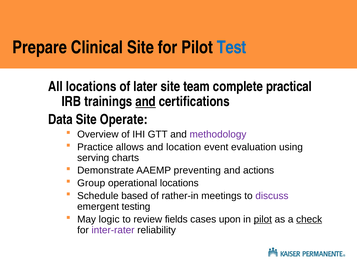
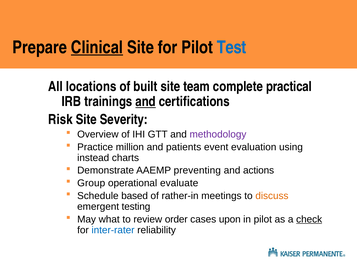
Clinical underline: none -> present (97, 47)
later: later -> built (145, 87)
Data: Data -> Risk (60, 119)
Operate: Operate -> Severity (124, 119)
allows: allows -> million (130, 147)
location: location -> patients (184, 147)
serving: serving -> instead (93, 158)
operational locations: locations -> evaluate (179, 183)
discuss colour: purple -> orange (272, 196)
logic: logic -> what (109, 219)
fields: fields -> order (176, 219)
pilot underline: present -> none (263, 219)
inter-rater colour: purple -> blue (113, 230)
